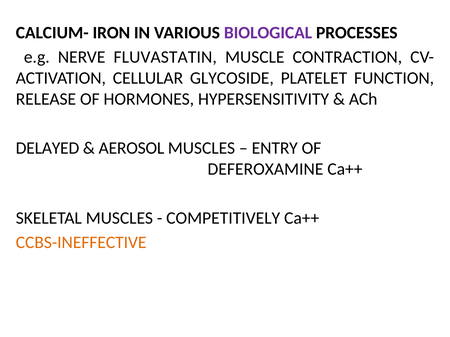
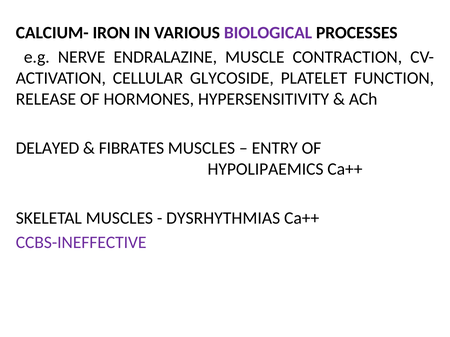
FLUVASTATIN: FLUVASTATIN -> ENDRALAZINE (165, 57)
AEROSOL: AEROSOL -> FIBRATES (131, 148)
DEFEROXAMINE: DEFEROXAMINE -> HYPOLIPAEMICS (266, 169)
COMPETITIVELY: COMPETITIVELY -> DYSRHYTHMIAS (223, 218)
CCBS-INEFFECTIVE colour: orange -> purple (81, 243)
